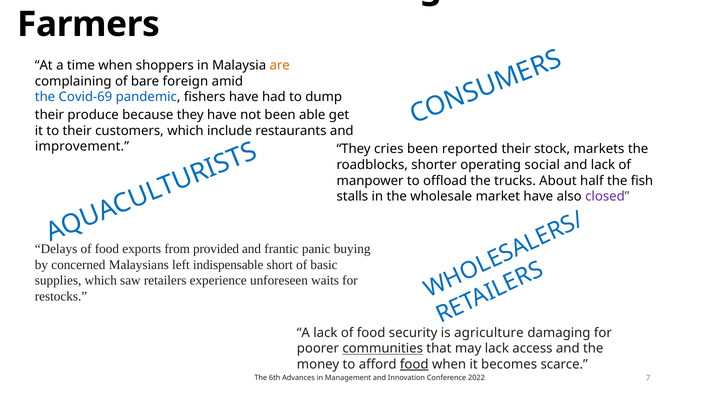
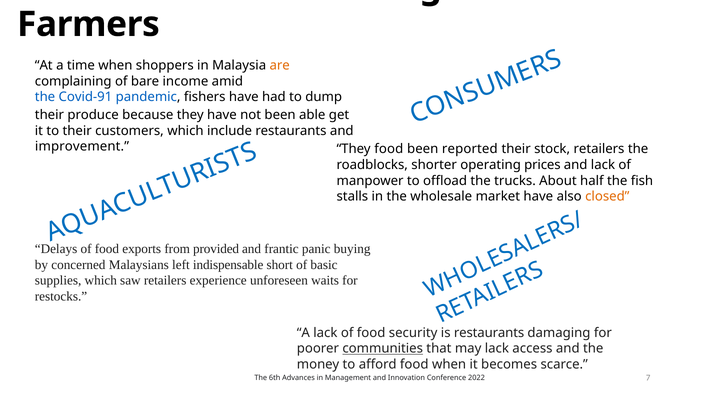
foreign: foreign -> income (185, 81)
Covid-69: Covid-69 -> Covid-91 (85, 97)
They cries: cries -> food (389, 149)
stock markets: markets -> retailers (599, 149)
social: social -> prices (542, 165)
closed colour: purple -> orange (607, 197)
is agriculture: agriculture -> restaurants (489, 333)
food underline: present -> none (414, 364)
